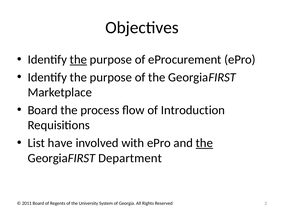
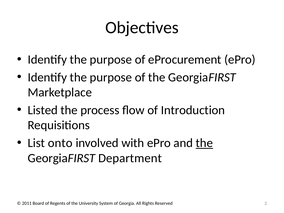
the underline: present -> none (78, 60)
Board: Board -> Listed (43, 110)
have: have -> onto (60, 143)
